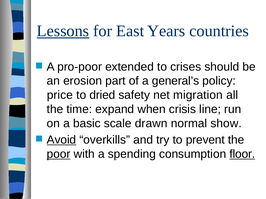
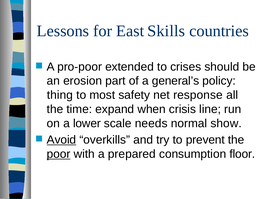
Lessons underline: present -> none (63, 31)
Years: Years -> Skills (166, 31)
price: price -> thing (60, 95)
dried: dried -> most (102, 95)
migration: migration -> response (198, 95)
basic: basic -> lower (87, 124)
drawn: drawn -> needs (151, 124)
spending: spending -> prepared (132, 154)
floor underline: present -> none (242, 154)
